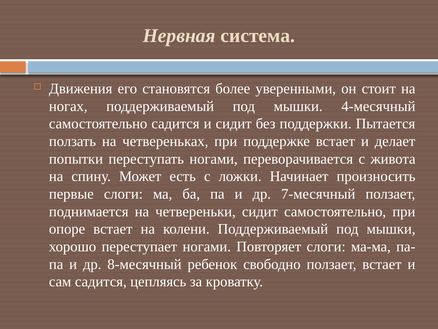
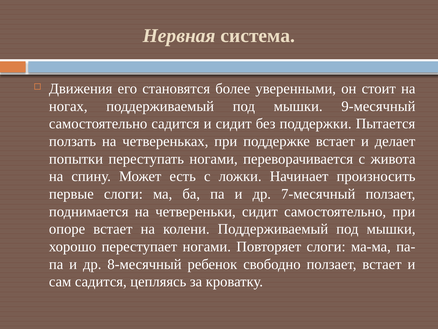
4-месячный: 4-месячный -> 9-месячный (378, 106)
